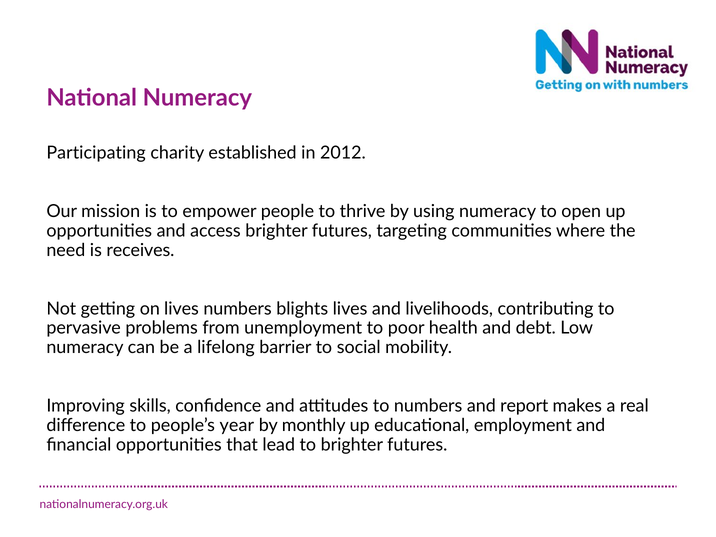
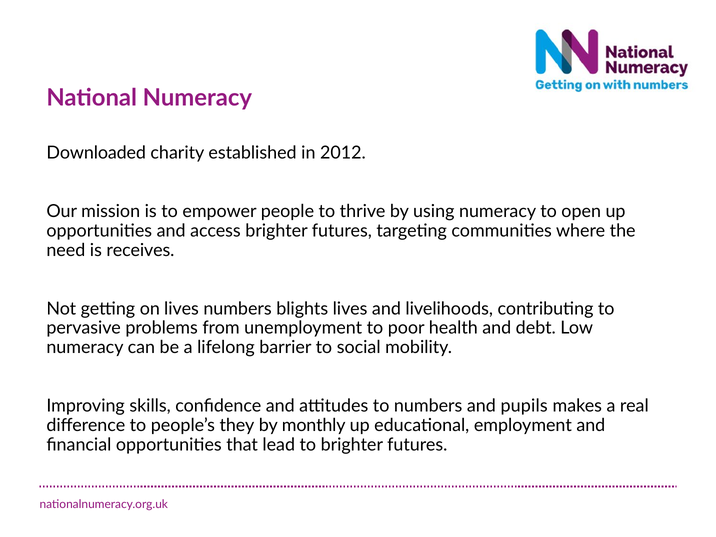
Participating: Participating -> Downloaded (96, 153)
report: report -> pupils (524, 406)
year: year -> they (237, 425)
